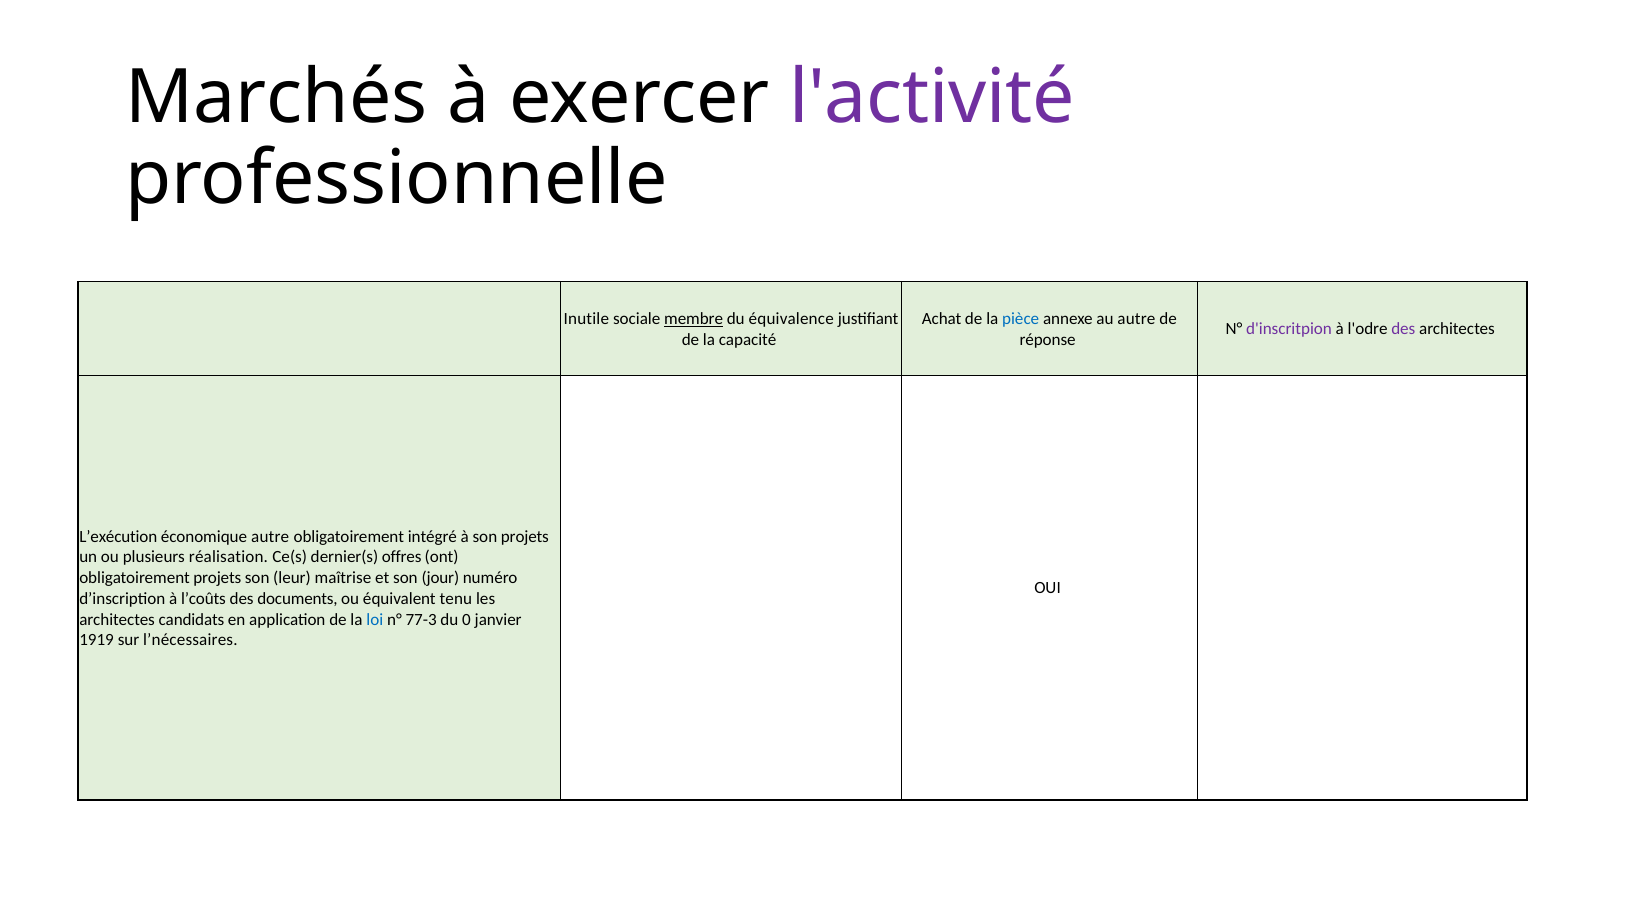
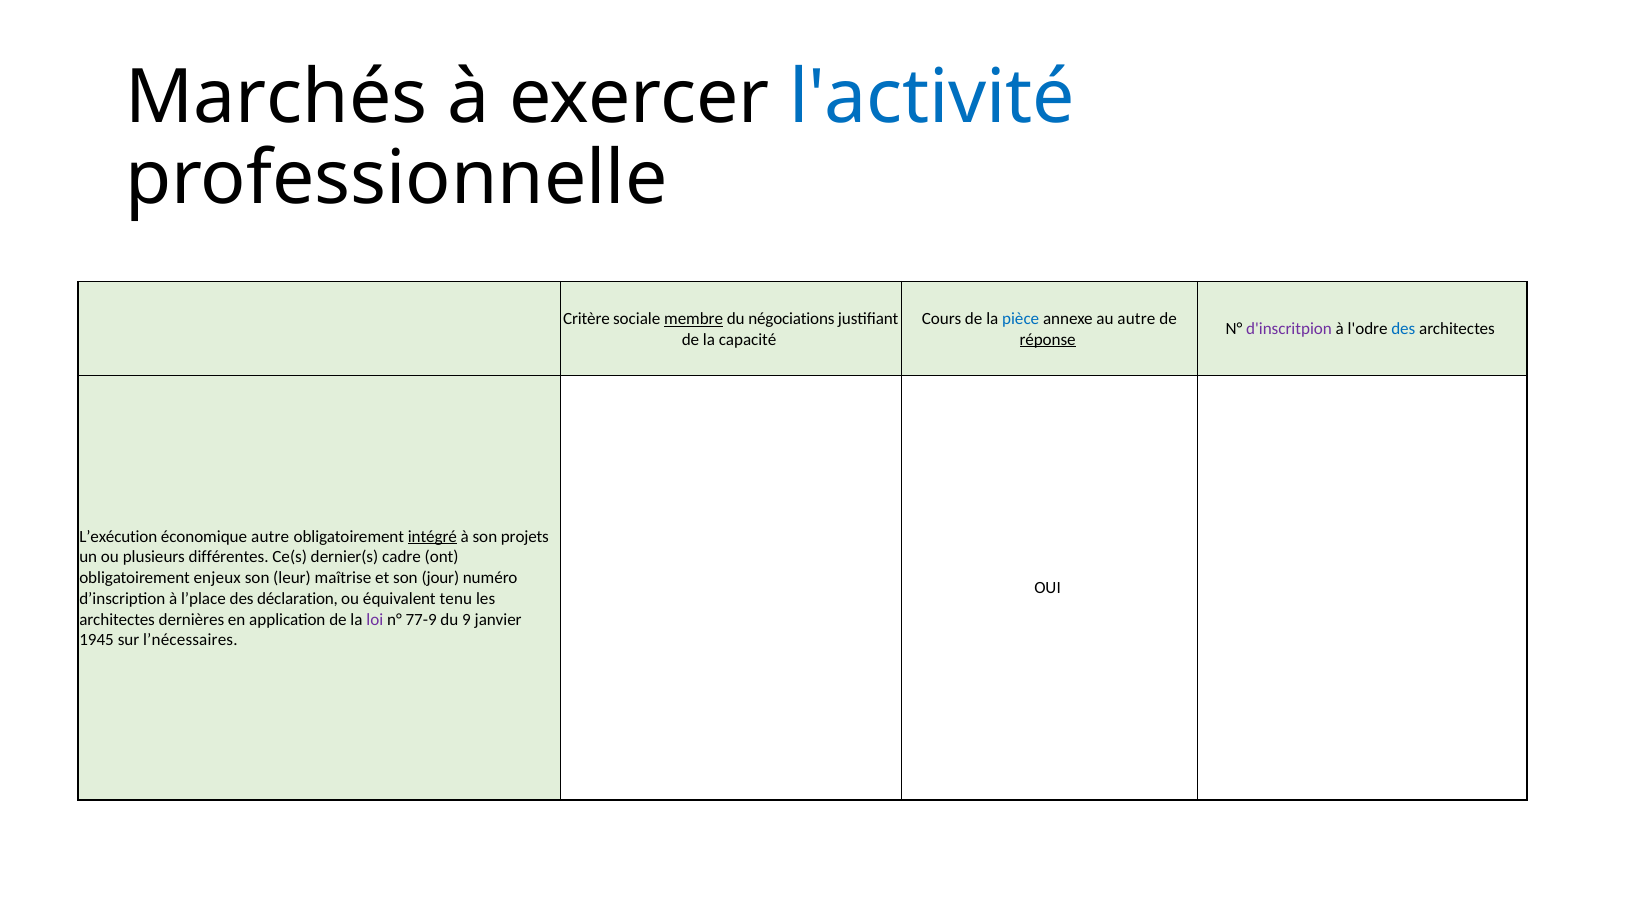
l'activité colour: purple -> blue (932, 97)
Inutile: Inutile -> Critère (587, 319)
équivalence: équivalence -> négociations (791, 319)
Achat: Achat -> Cours (942, 319)
des colour: purple -> blue (1403, 329)
réponse underline: none -> present (1048, 339)
intégré underline: none -> present (432, 536)
réalisation: réalisation -> différentes (229, 557)
offres: offres -> cadre (402, 557)
obligatoirement projets: projets -> enjeux (217, 578)
l’coûts: l’coûts -> l’place (203, 598)
documents: documents -> déclaration (298, 598)
candidats: candidats -> dernières (191, 619)
loi colour: blue -> purple (375, 619)
77-3: 77-3 -> 77-9 (421, 619)
0: 0 -> 9 (467, 619)
1919: 1919 -> 1945 (97, 640)
